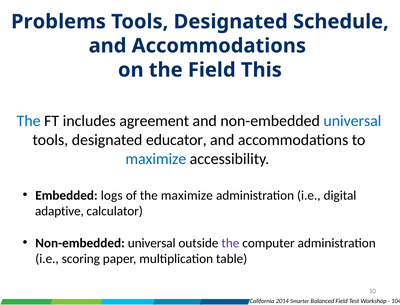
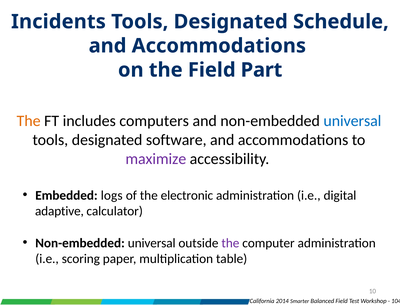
Problems: Problems -> Incidents (58, 22)
This: This -> Part (262, 70)
The colour: blue -> orange (29, 121)
agreement: agreement -> computers (154, 121)
educator: educator -> software (176, 140)
maximize colour: blue -> purple (156, 159)
the maximize: maximize -> electronic (187, 195)
